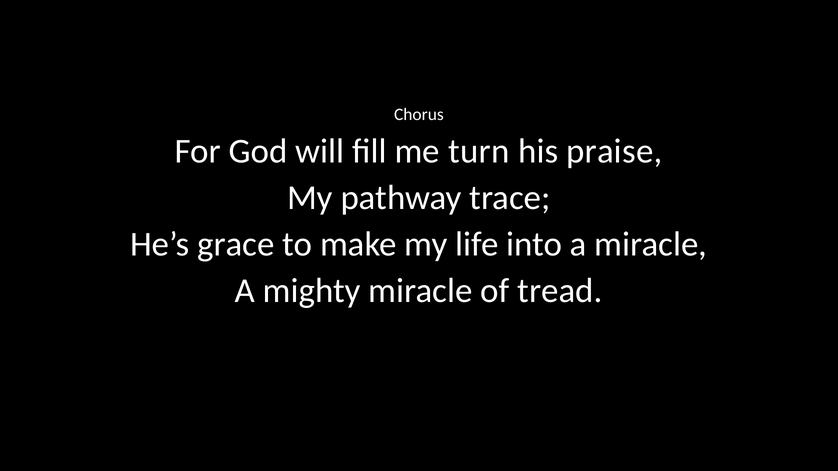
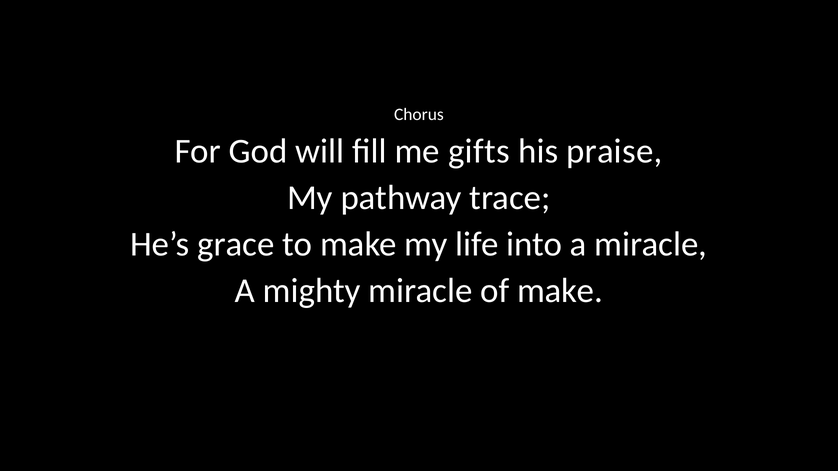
turn: turn -> gifts (479, 151)
of tread: tread -> make (560, 291)
